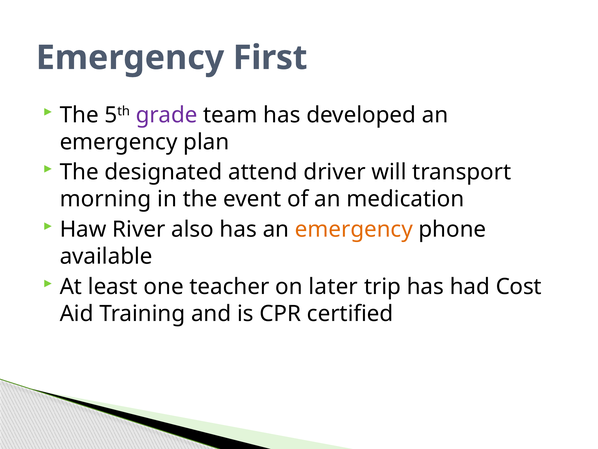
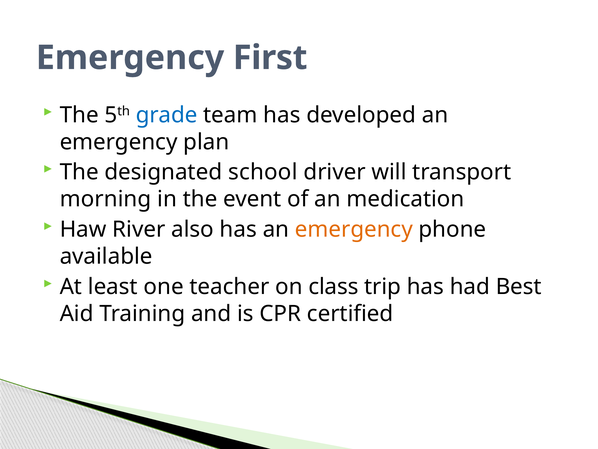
grade colour: purple -> blue (167, 115)
attend: attend -> school (263, 172)
later: later -> class (333, 286)
Cost: Cost -> Best (519, 286)
